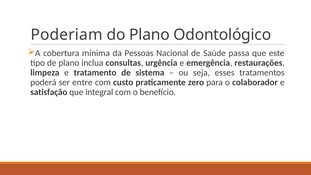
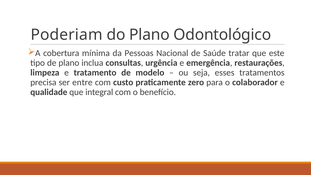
passa: passa -> tratar (239, 53)
sistema: sistema -> modelo (150, 73)
poderá: poderá -> precisa (43, 82)
satisfação: satisfação -> qualidade (49, 92)
